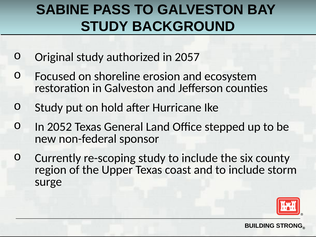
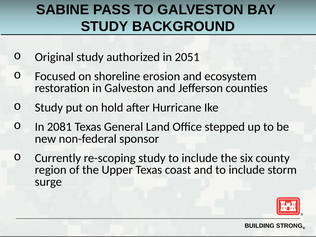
2057: 2057 -> 2051 (187, 57)
2052: 2052 -> 2081 (59, 127)
